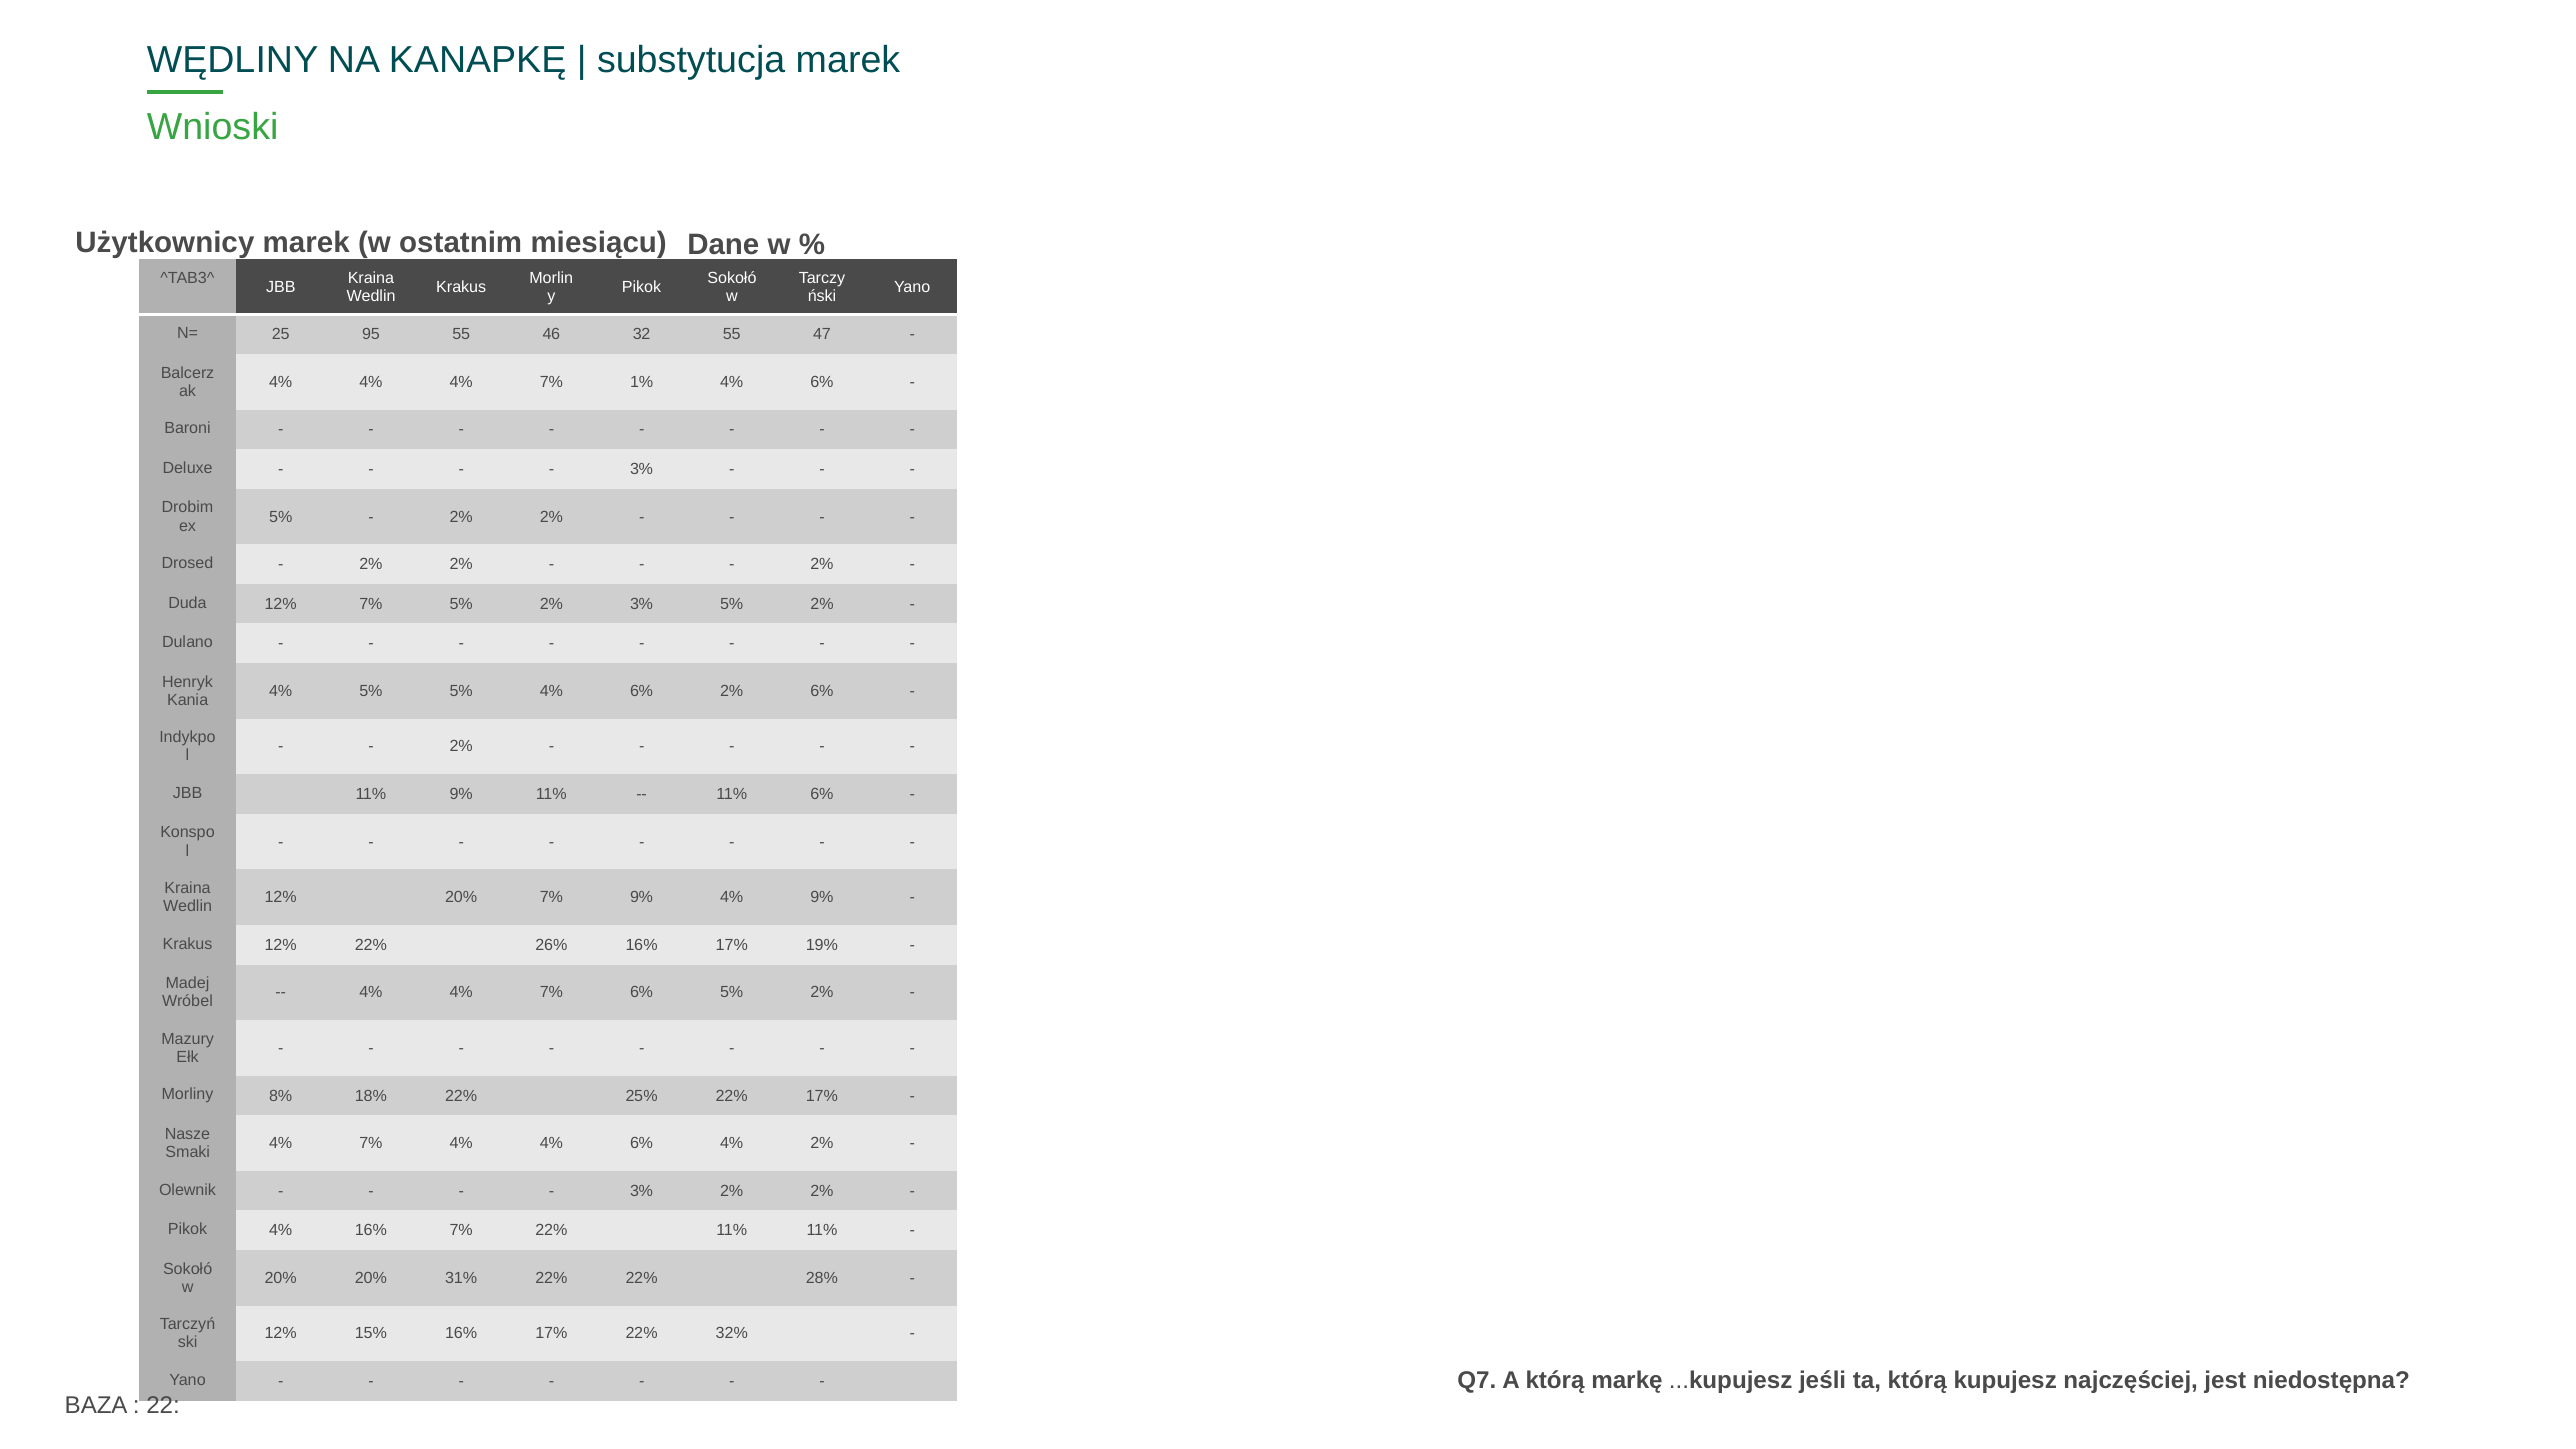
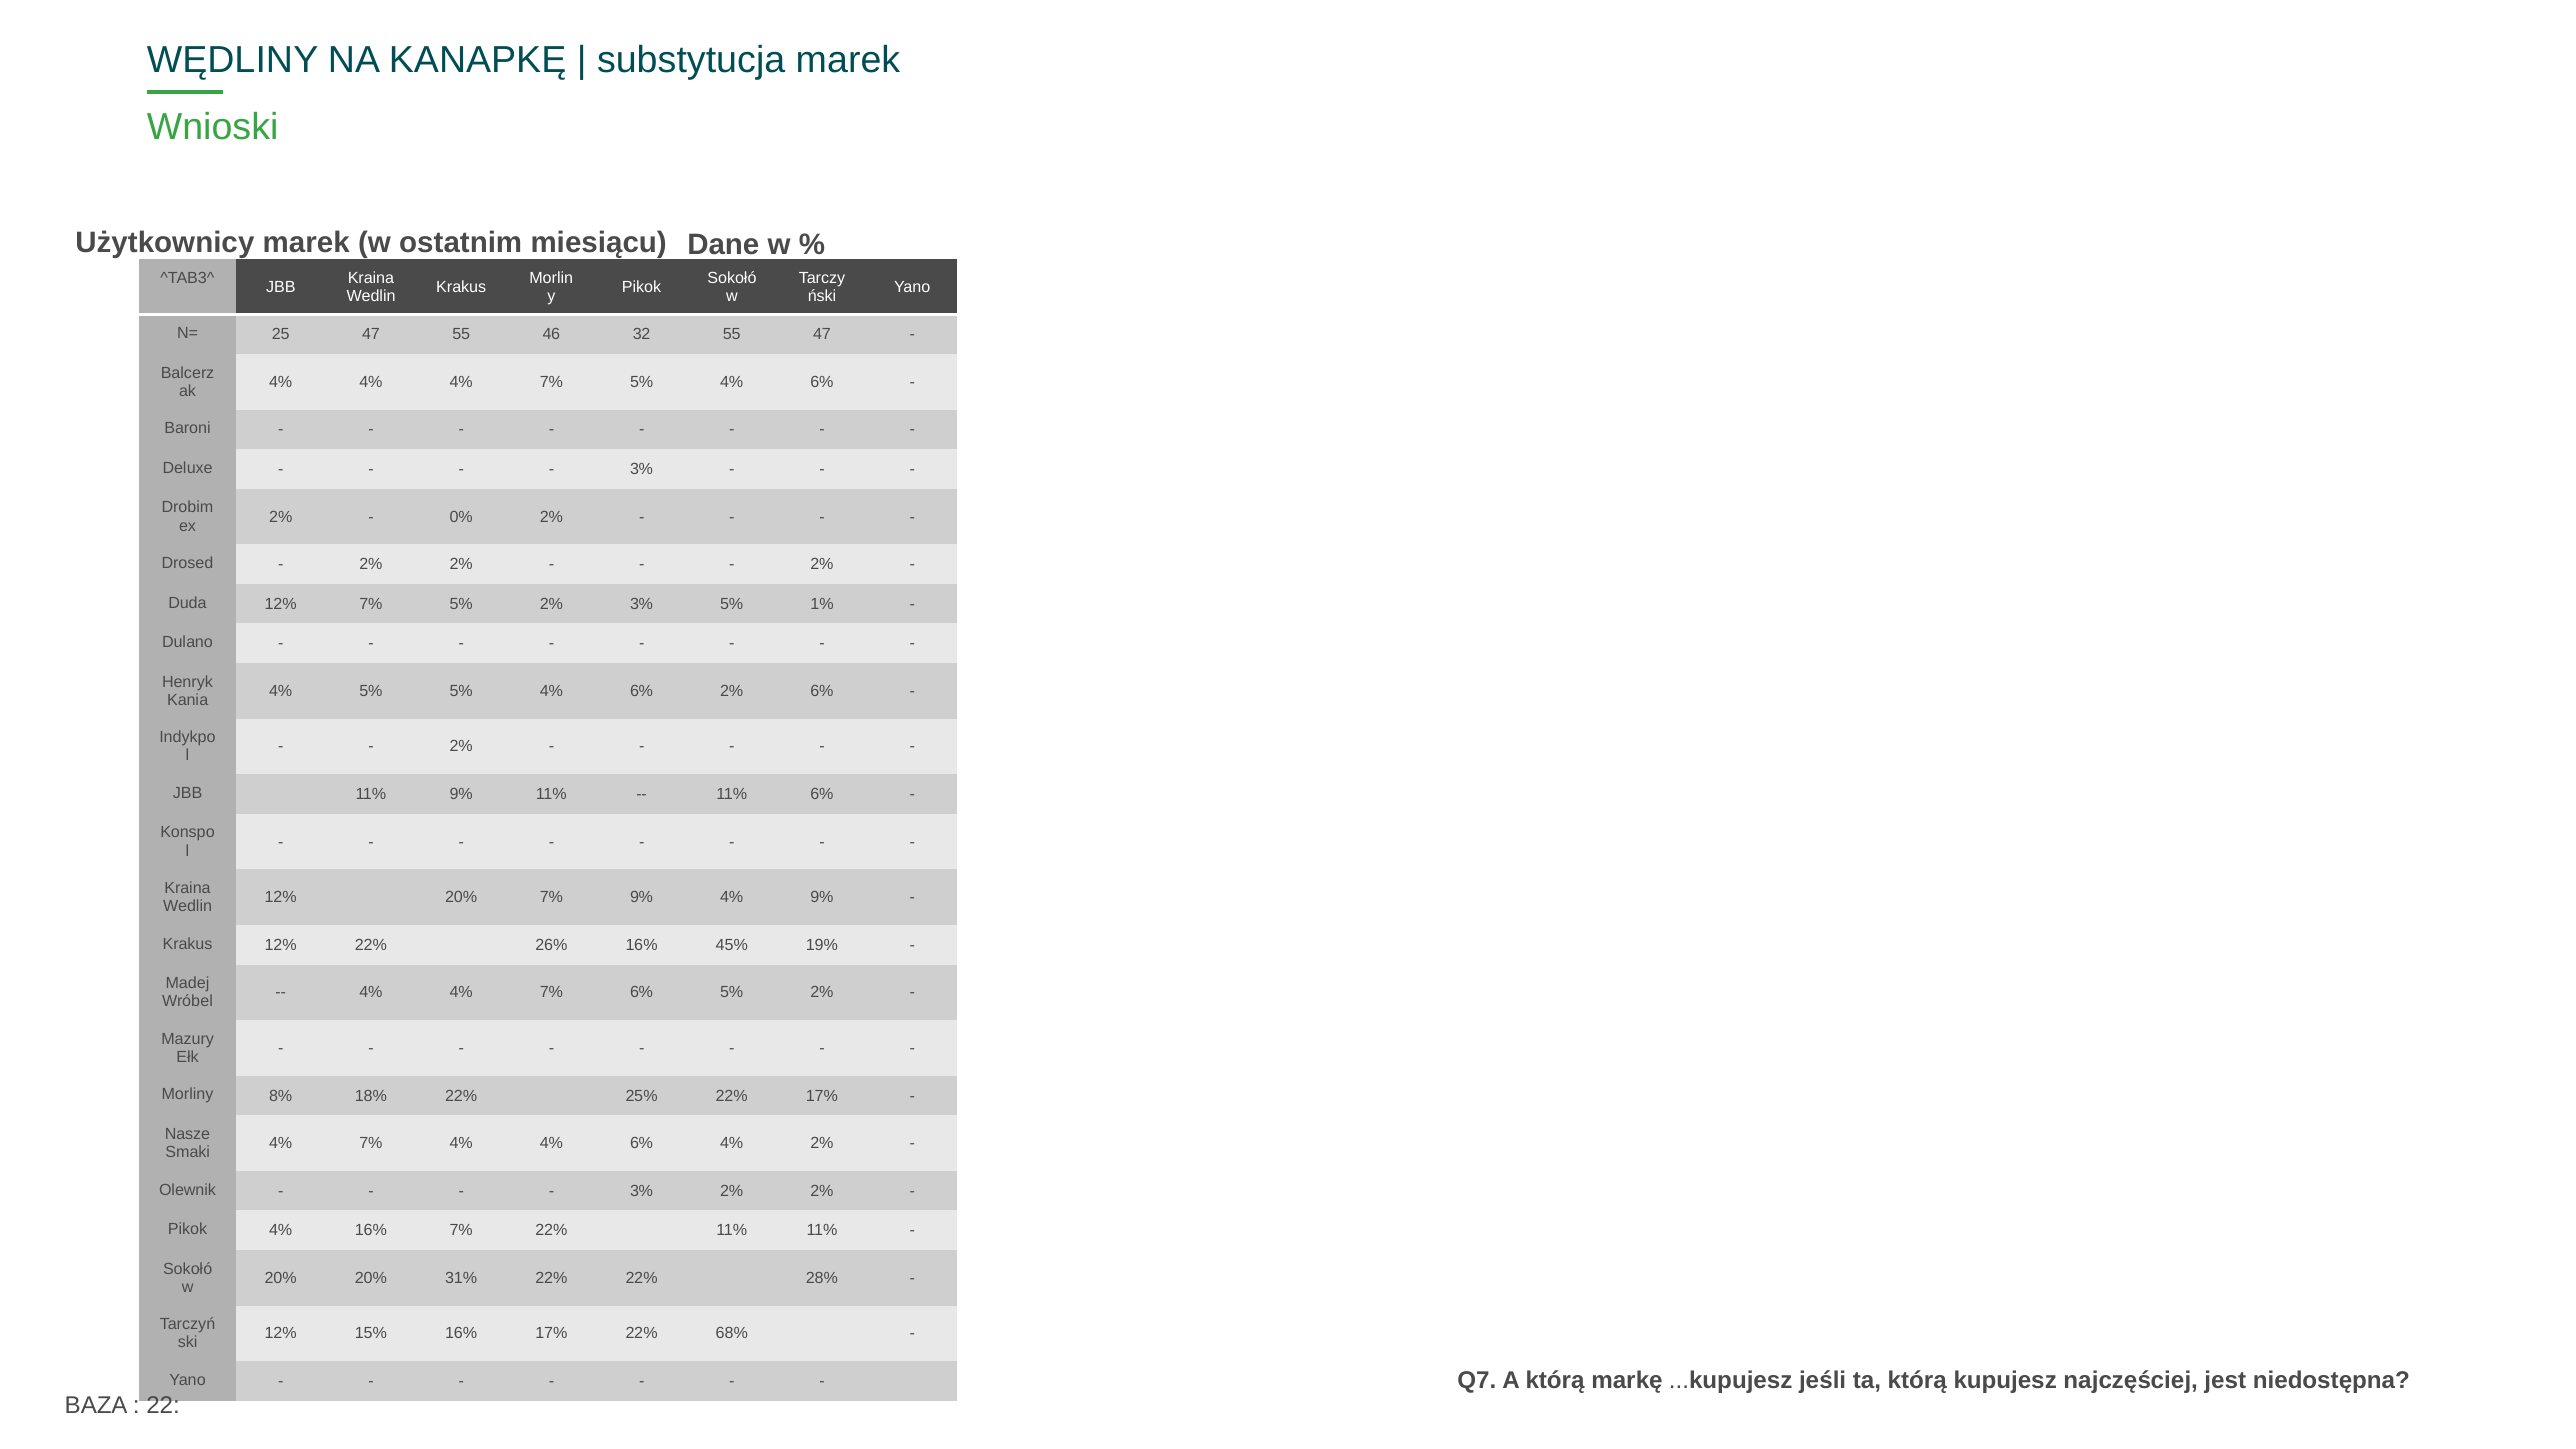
25 95: 95 -> 47 (371, 334)
4% 7% 1%: 1% -> 5% (642, 382)
5%: 5% -> 2% (281, 517)
2%: 2% -> 0% (461, 517)
3% 5% 2%: 2% -> 1% (822, 604)
26% 16% 17%: 17% -> 45% (732, 945)
32%: 32% -> 68% (732, 1334)
